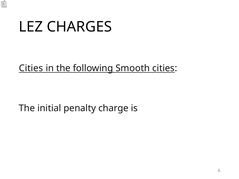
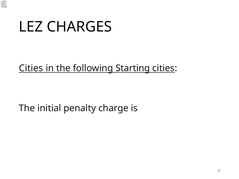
Smooth: Smooth -> Starting (133, 68)
